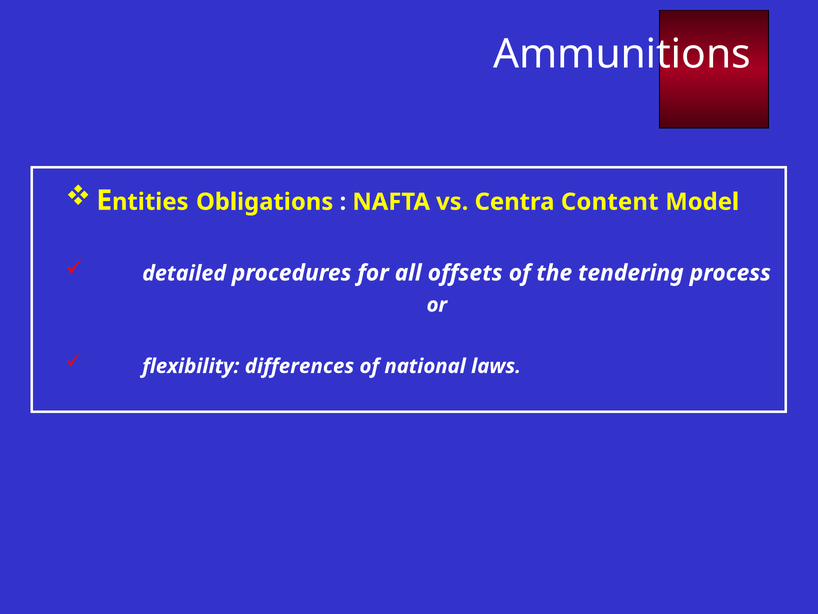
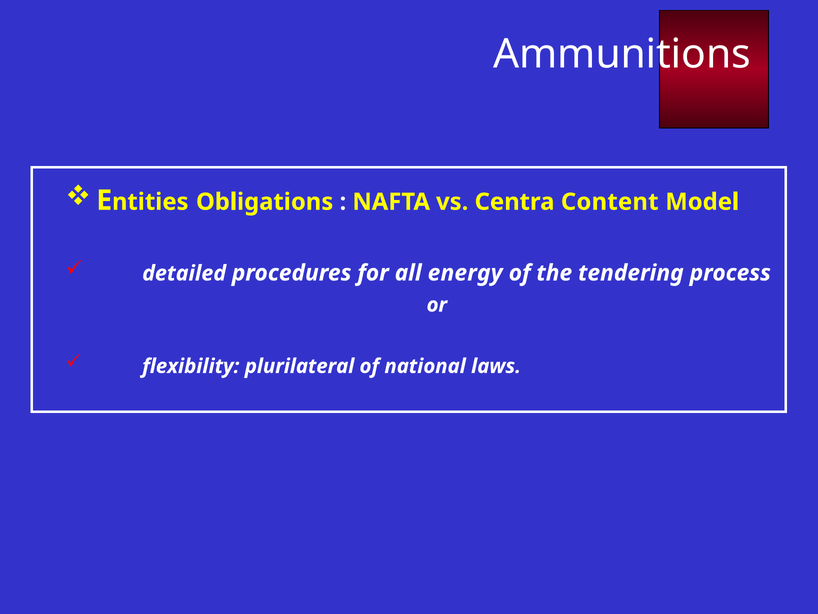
offsets: offsets -> energy (465, 273)
differences: differences -> plurilateral (300, 366)
